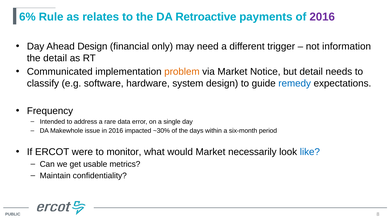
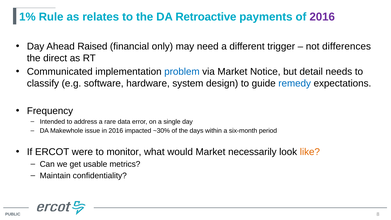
6%: 6% -> 1% (27, 17)
Ahead Design: Design -> Raised (92, 46)
information: information -> differences (347, 46)
the detail: detail -> direct (55, 58)
problem colour: orange -> blue (182, 72)
like colour: blue -> orange (310, 152)
